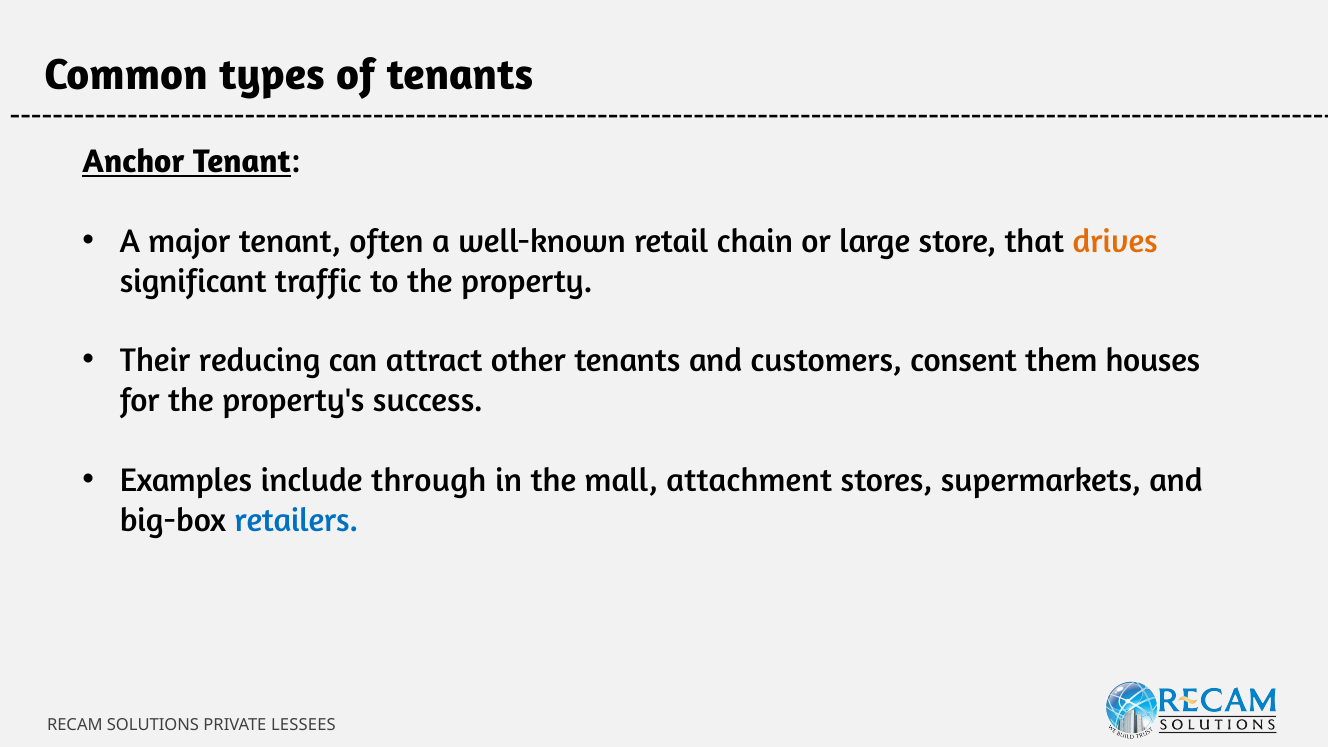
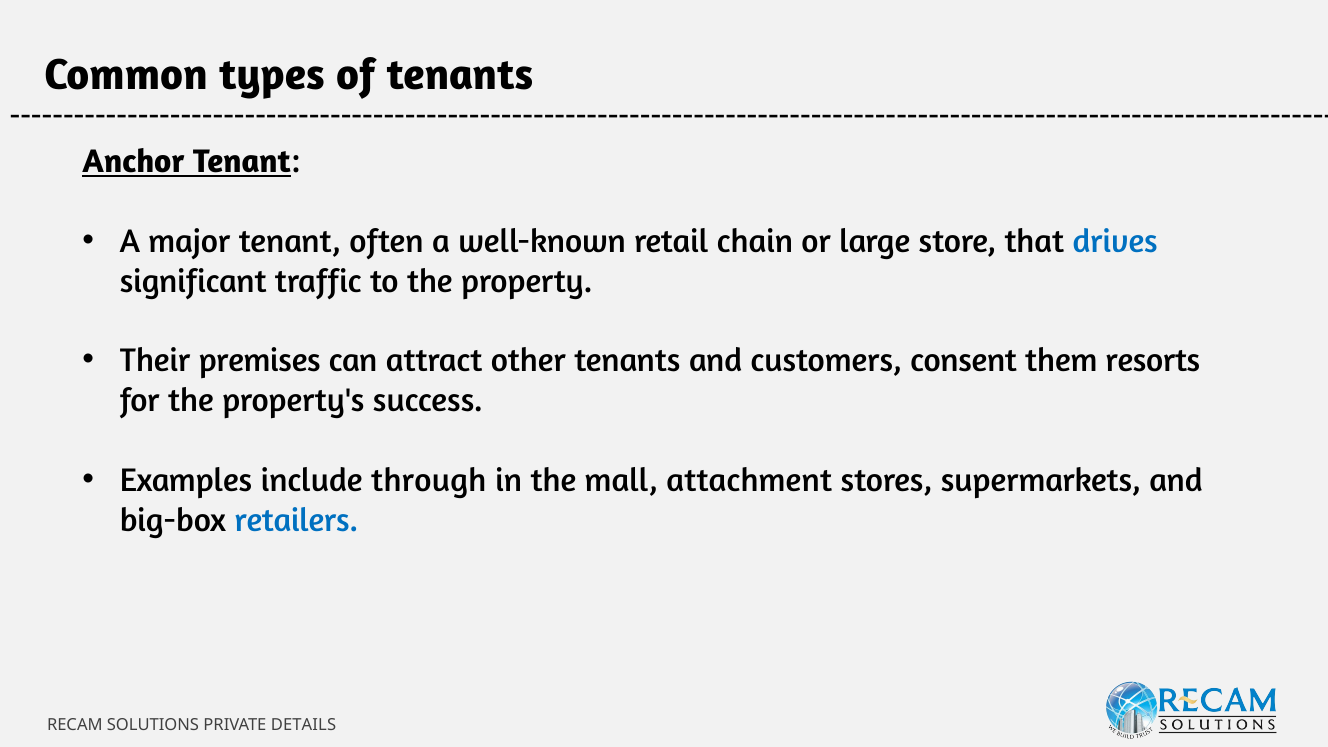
drives colour: orange -> blue (1115, 241)
reducing: reducing -> premises (260, 361)
houses: houses -> resorts (1153, 361)
LESSEES: LESSEES -> DETAILS (303, 725)
